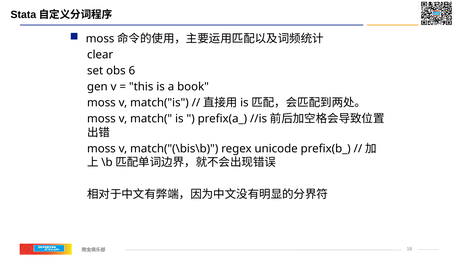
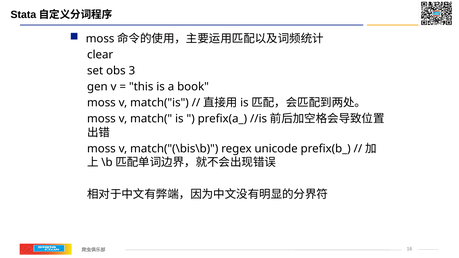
6: 6 -> 3 (132, 71)
